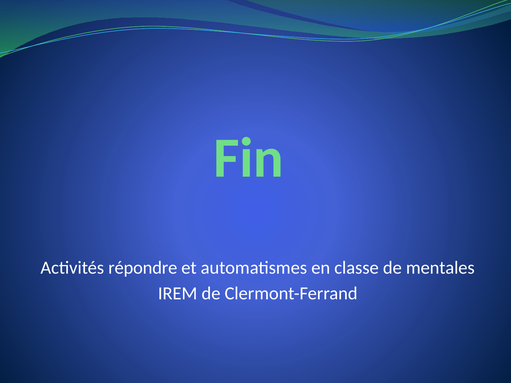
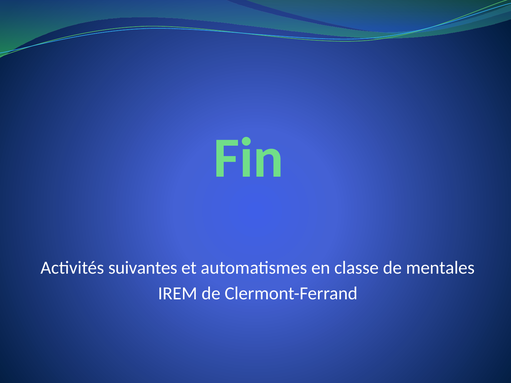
répondre: répondre -> suivantes (143, 268)
